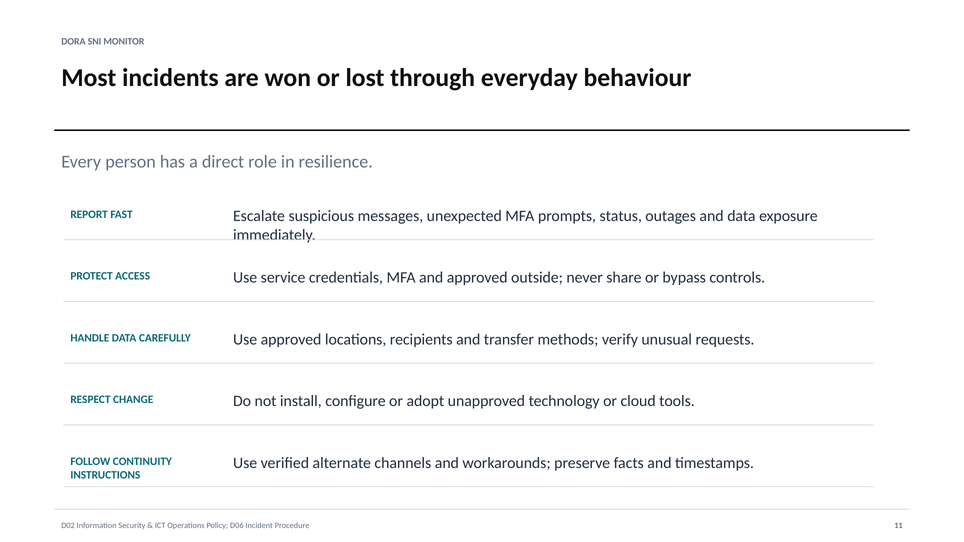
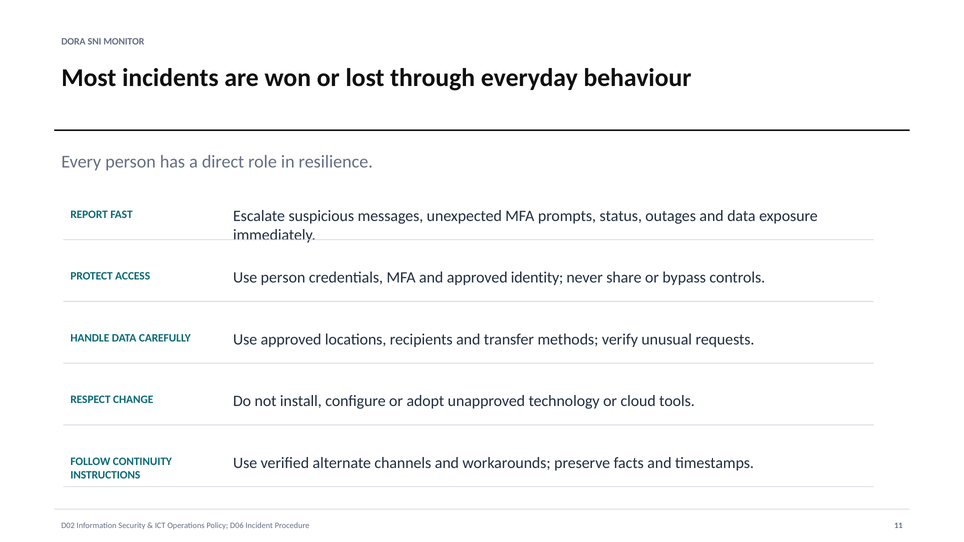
Use service: service -> person (283, 278)
outside: outside -> identity (537, 278)
